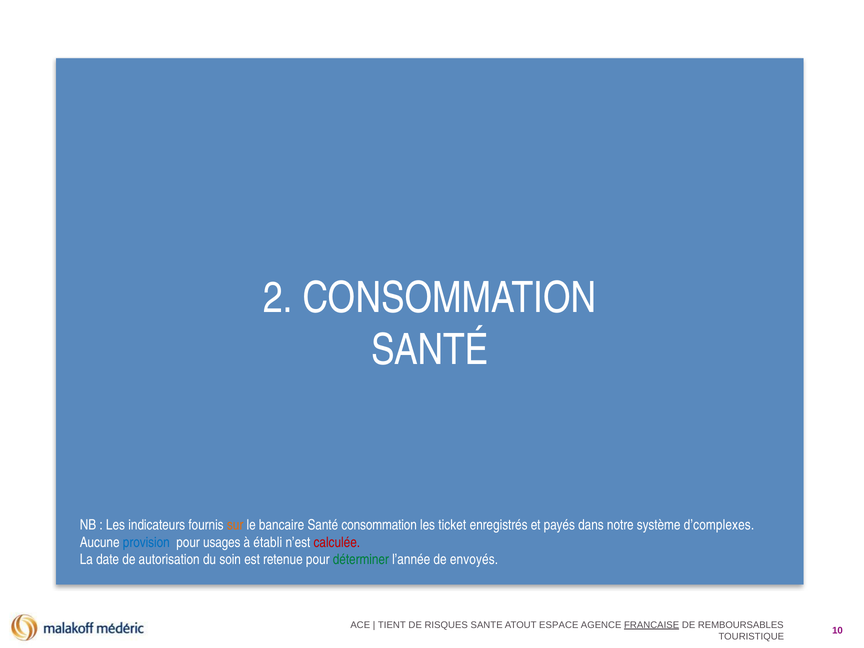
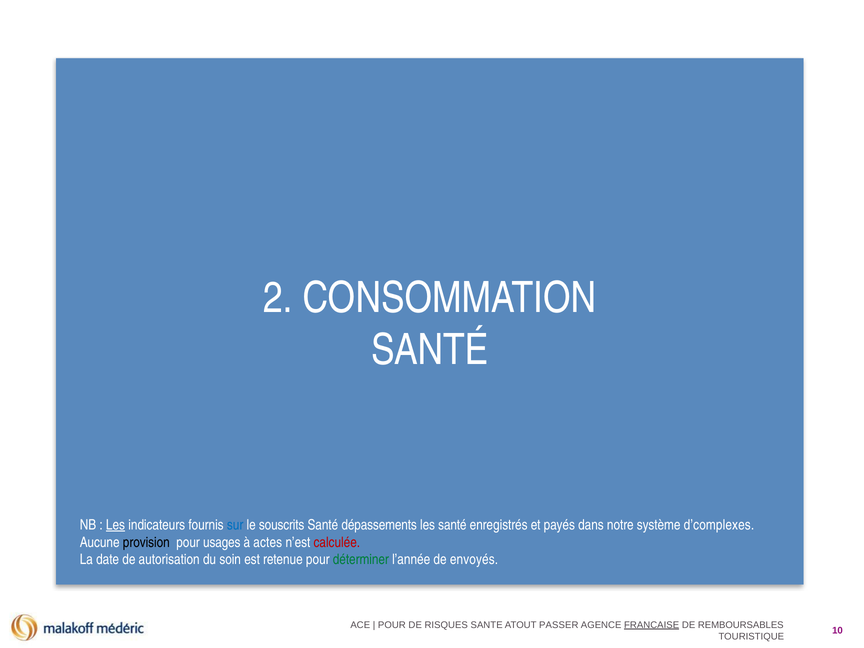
Les underline: none -> present (116, 525)
sur colour: orange -> blue (235, 525)
bancaire: bancaire -> souscrits (282, 525)
Santé consommation: consommation -> dépassements (379, 525)
les ticket: ticket -> santé (452, 525)
provision colour: blue -> black (146, 542)
établi: établi -> actes (268, 542)
TIENT: TIENT -> POUR (392, 625)
ESPACE: ESPACE -> PASSER (559, 625)
